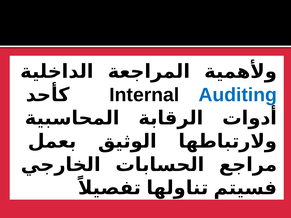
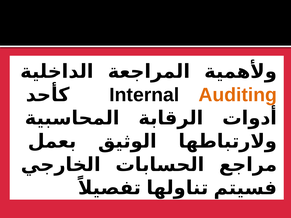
Auditing colour: blue -> orange (238, 95)
